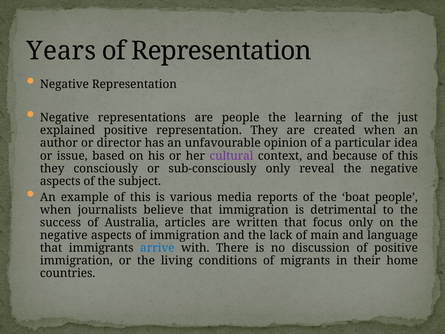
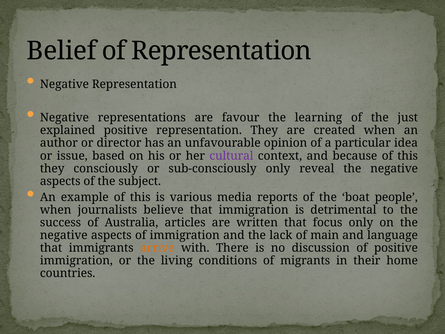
Years: Years -> Belief (62, 51)
are people: people -> favour (241, 118)
arrive colour: blue -> orange (157, 248)
